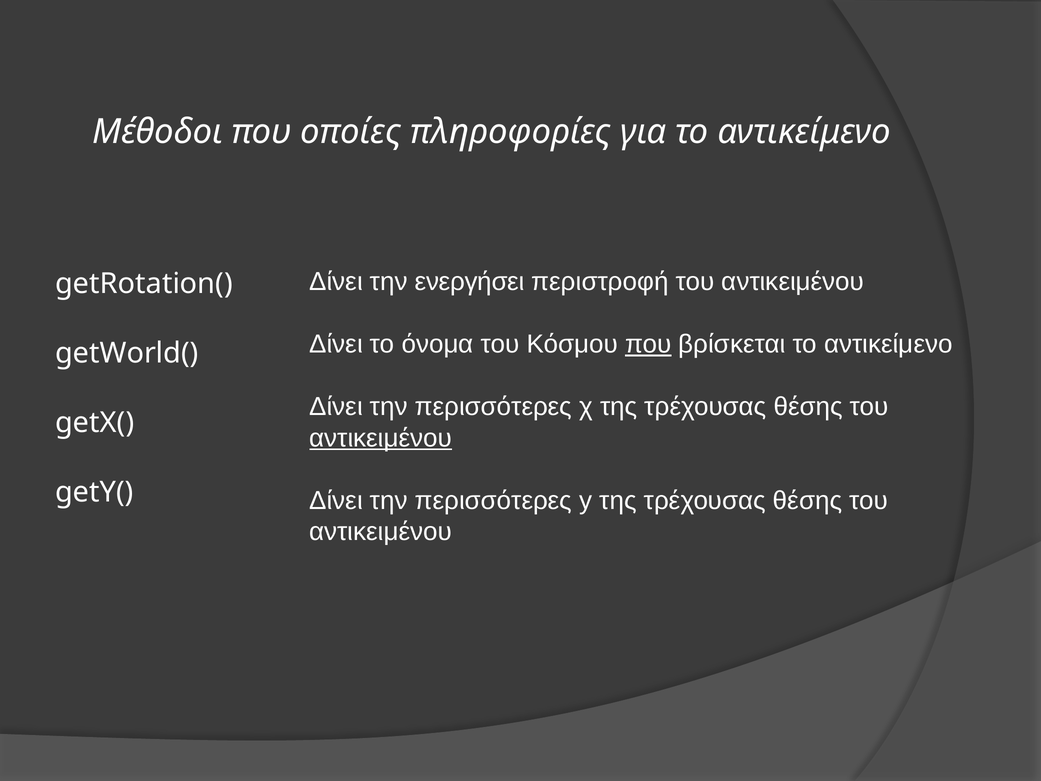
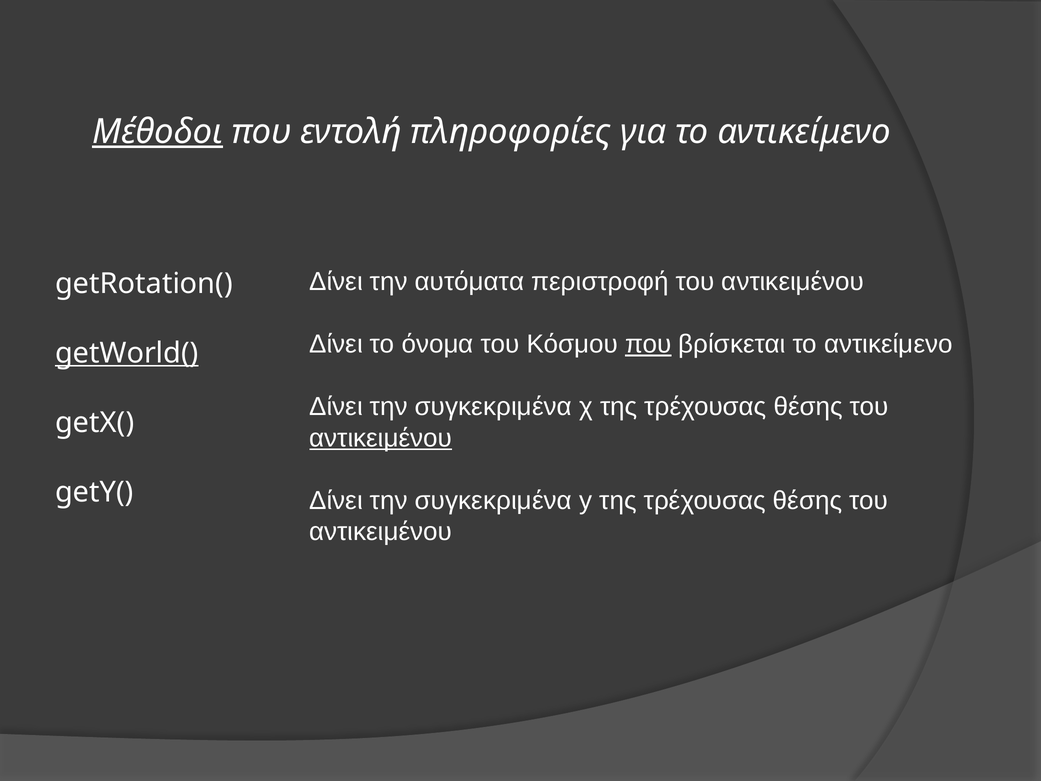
Μέθοδοι underline: none -> present (158, 132)
οποίες: οποίες -> εντολή (351, 132)
ενεργήσει: ενεργήσει -> αυτόματα (470, 282)
getWorld( underline: none -> present (127, 353)
περισσότερες: περισσότερες -> συγκεκριμένα (493, 407)
περισσότερες: περισσότερες -> συγκεκριμένα (493, 500)
